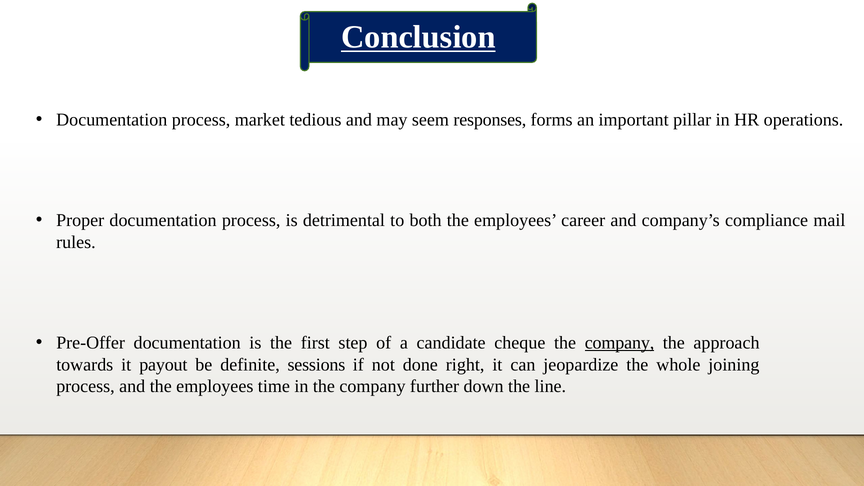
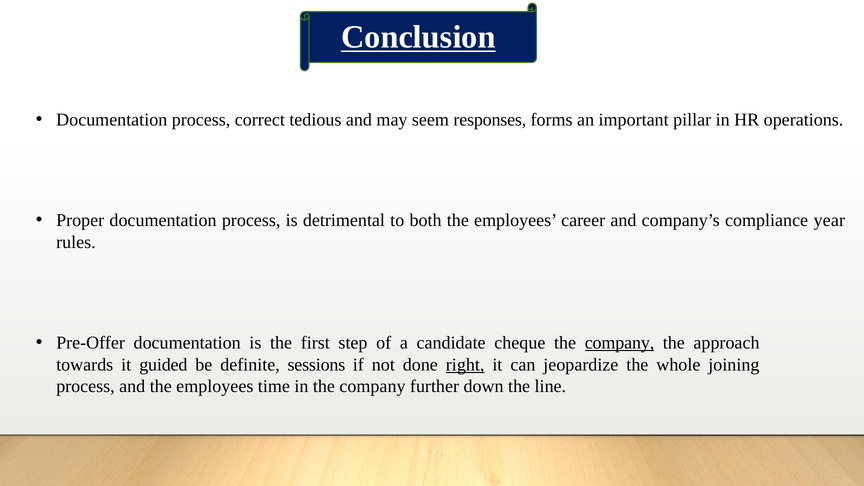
market: market -> correct (260, 120)
mail: mail -> year (829, 220)
payout: payout -> guided (163, 365)
right underline: none -> present (465, 365)
